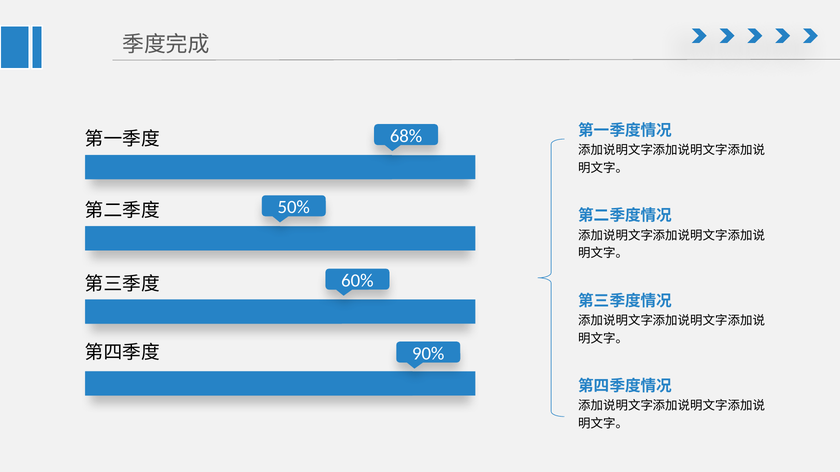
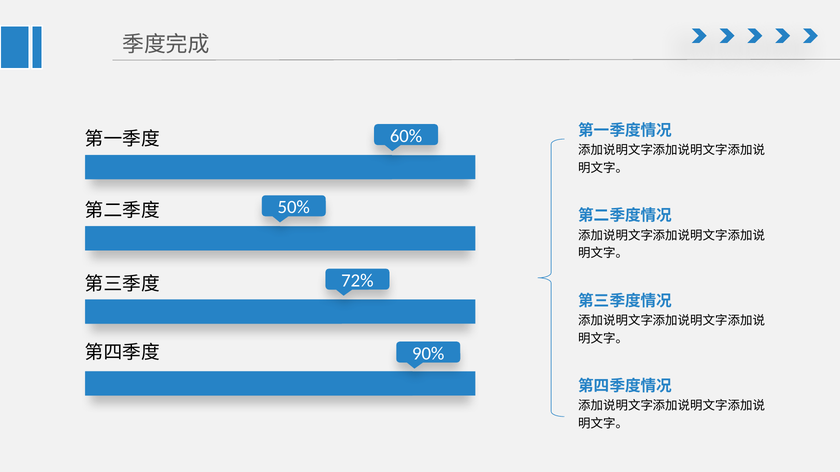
68%: 68% -> 60% (406, 136)
60%: 60% -> 72% (357, 281)
